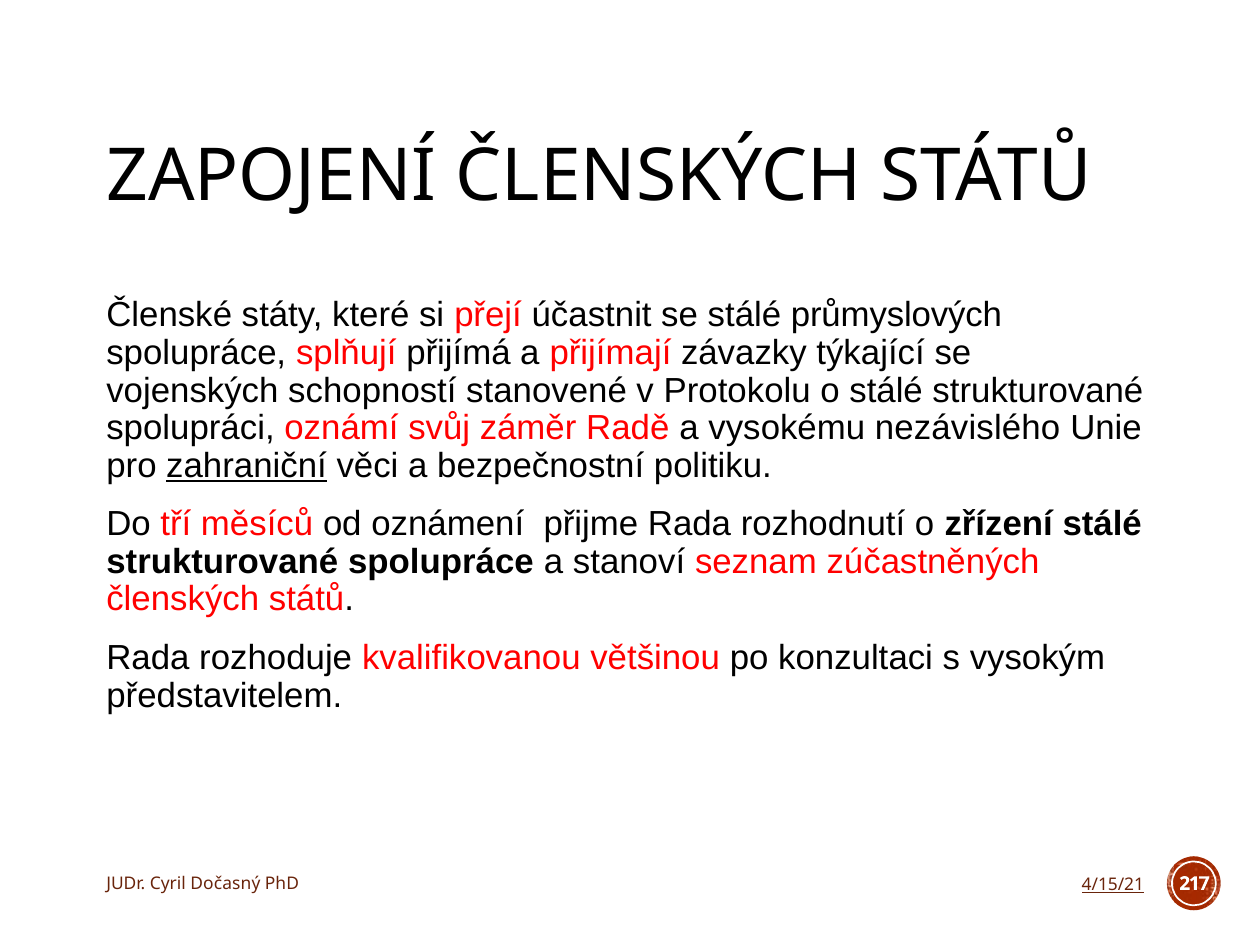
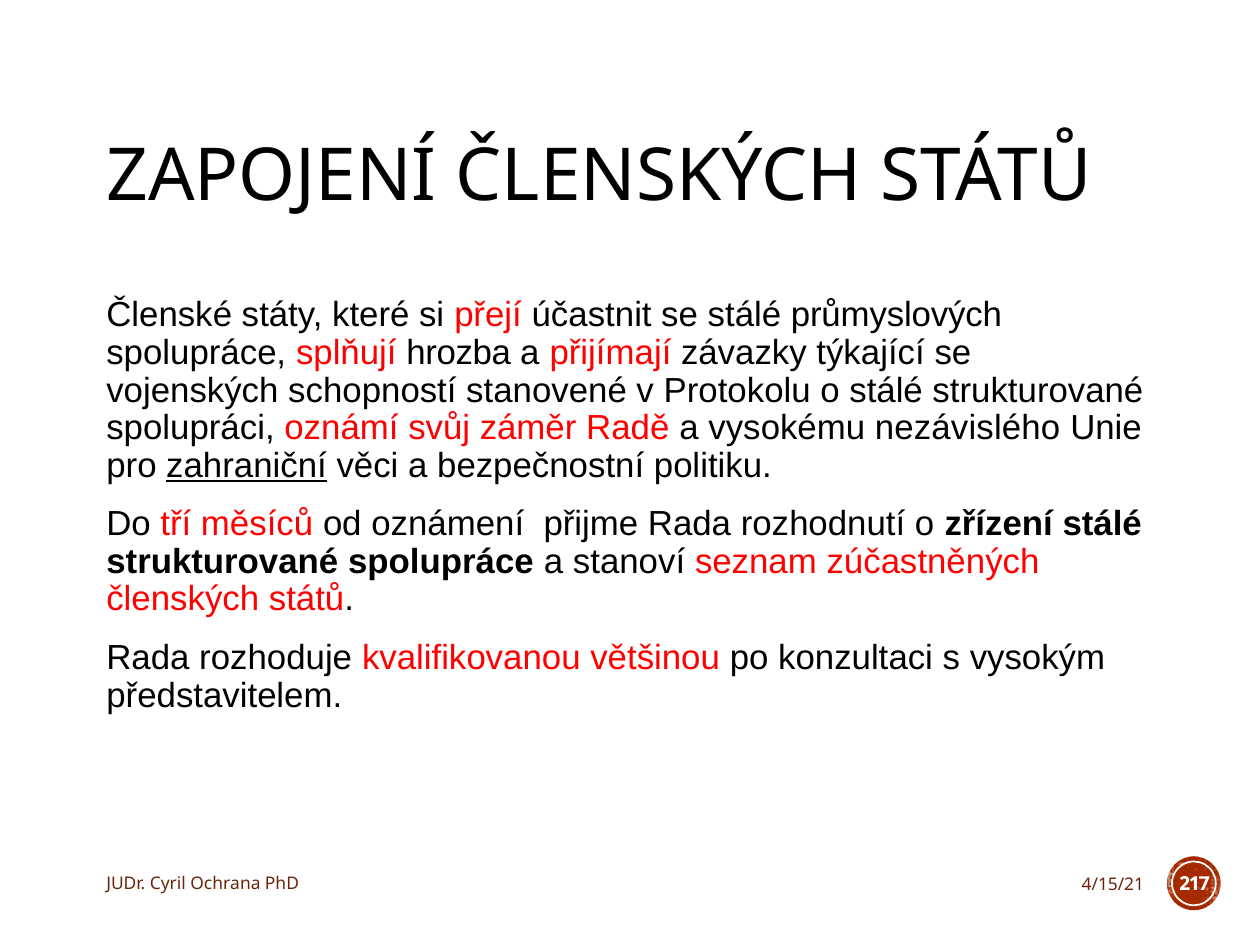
přijímá: přijímá -> hrozba (459, 353)
Dočasný: Dočasný -> Ochrana (225, 884)
4/15/21 underline: present -> none (1113, 885)
